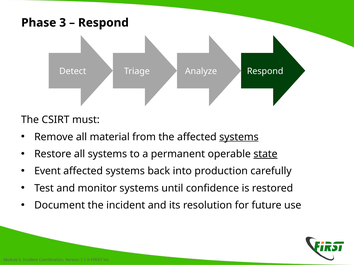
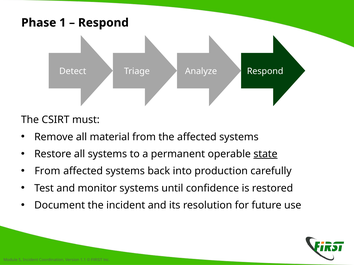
3: 3 -> 1 (63, 23)
systems underline: present -> none (239, 137)
Event: Event -> From (47, 171)
